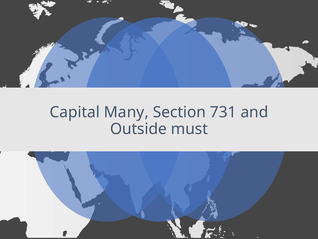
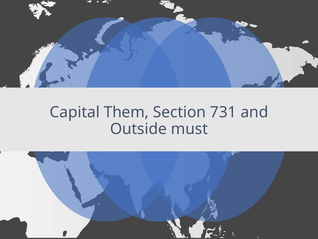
Many: Many -> Them (126, 112)
